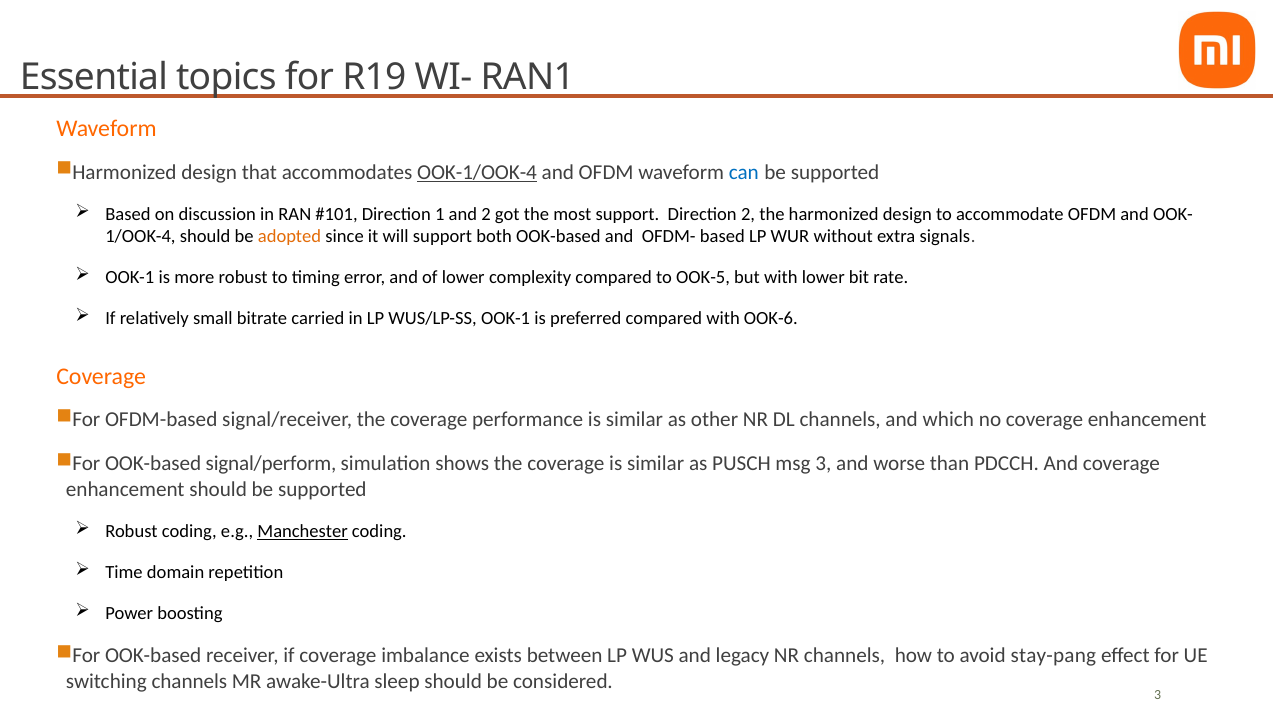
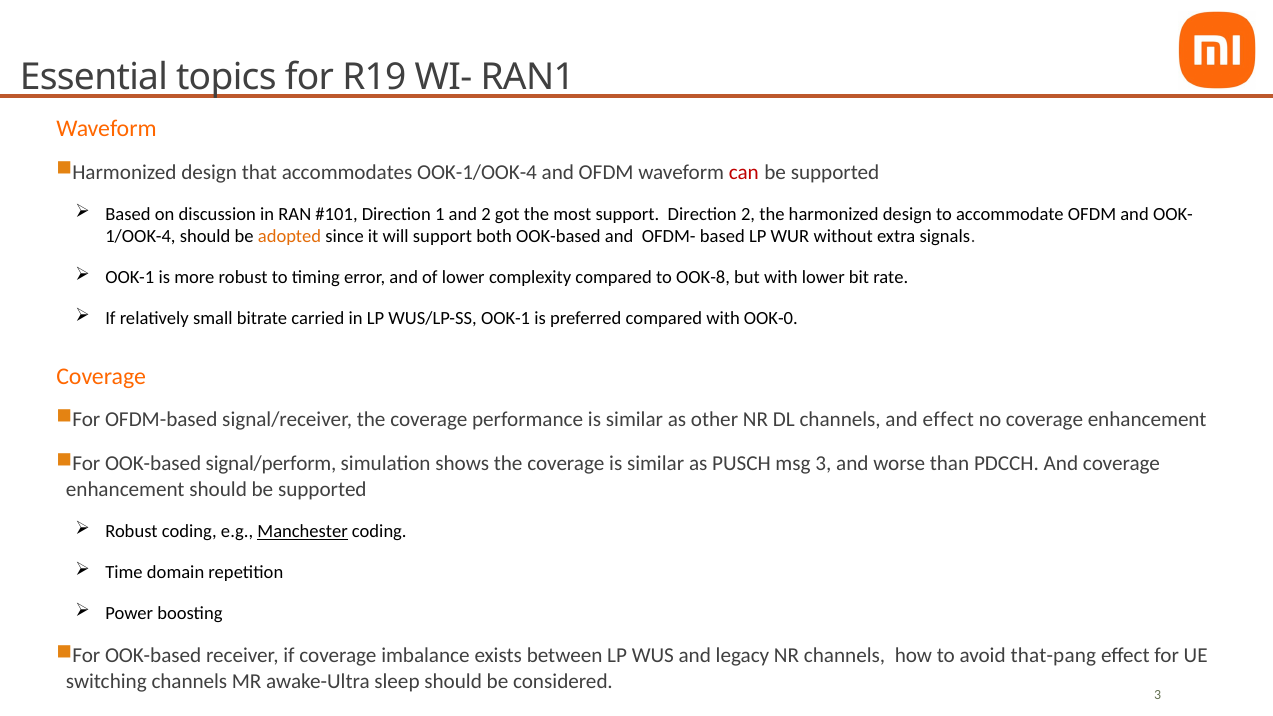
OOK-1/OOK-4 underline: present -> none (477, 172)
can colour: blue -> red (744, 172)
OOK-5: OOK-5 -> OOK-8 (703, 278)
OOK-6: OOK-6 -> OOK-0 (771, 319)
and which: which -> effect (948, 420)
stay-pang: stay-pang -> that-pang (1053, 656)
